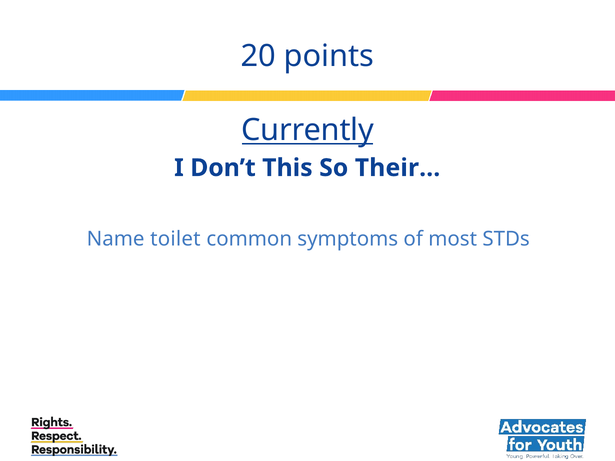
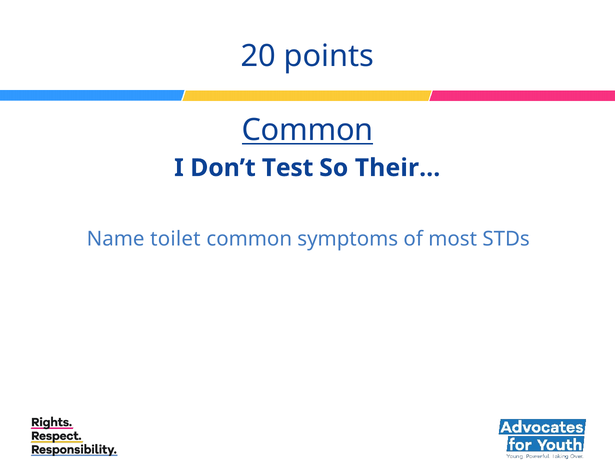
Currently: Currently -> Common (308, 130)
This: This -> Test (288, 168)
